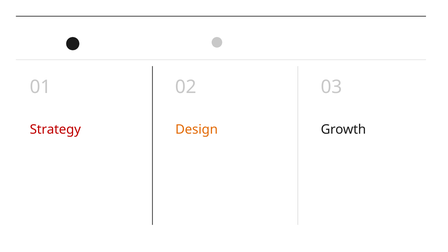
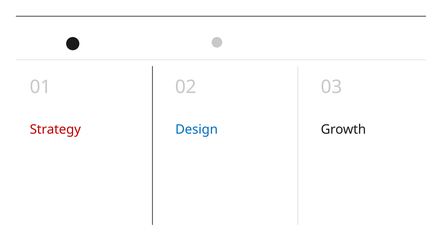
Design colour: orange -> blue (197, 129)
